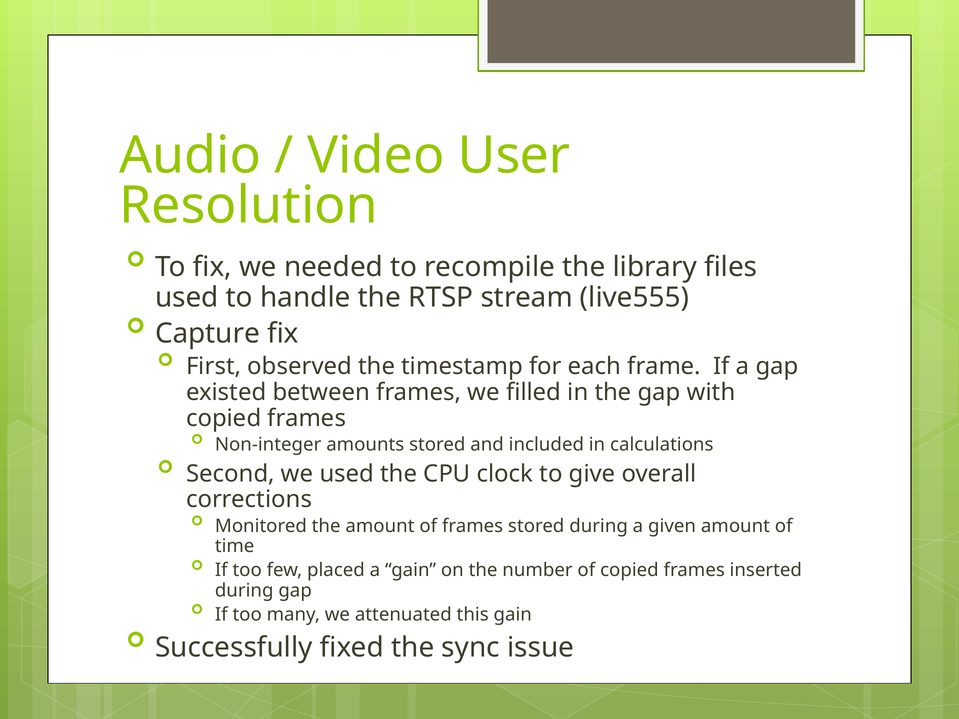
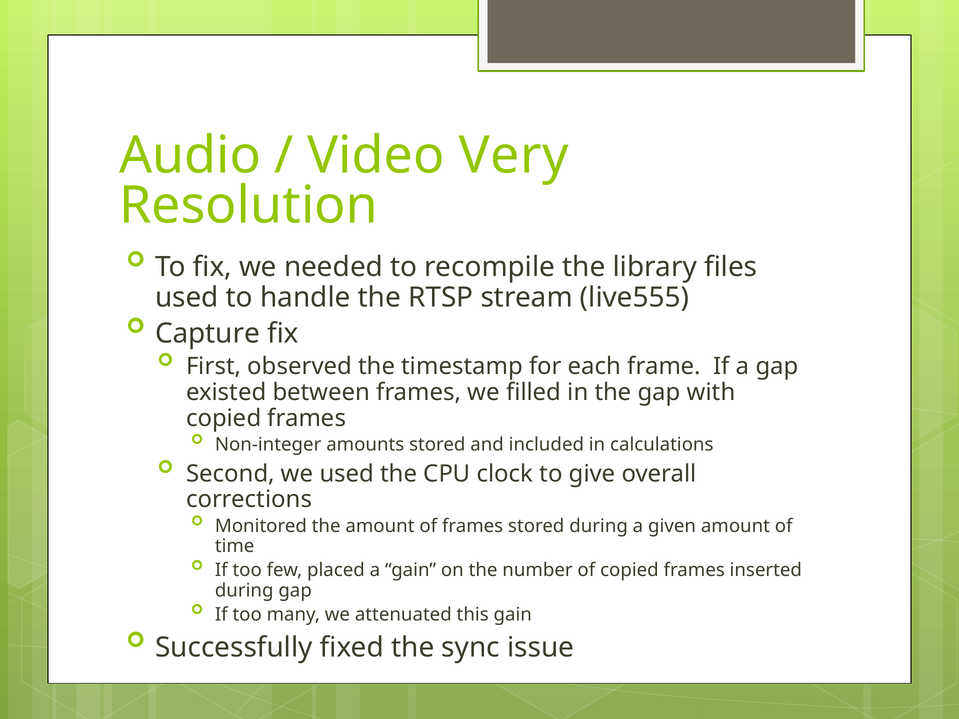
User: User -> Very (514, 156)
